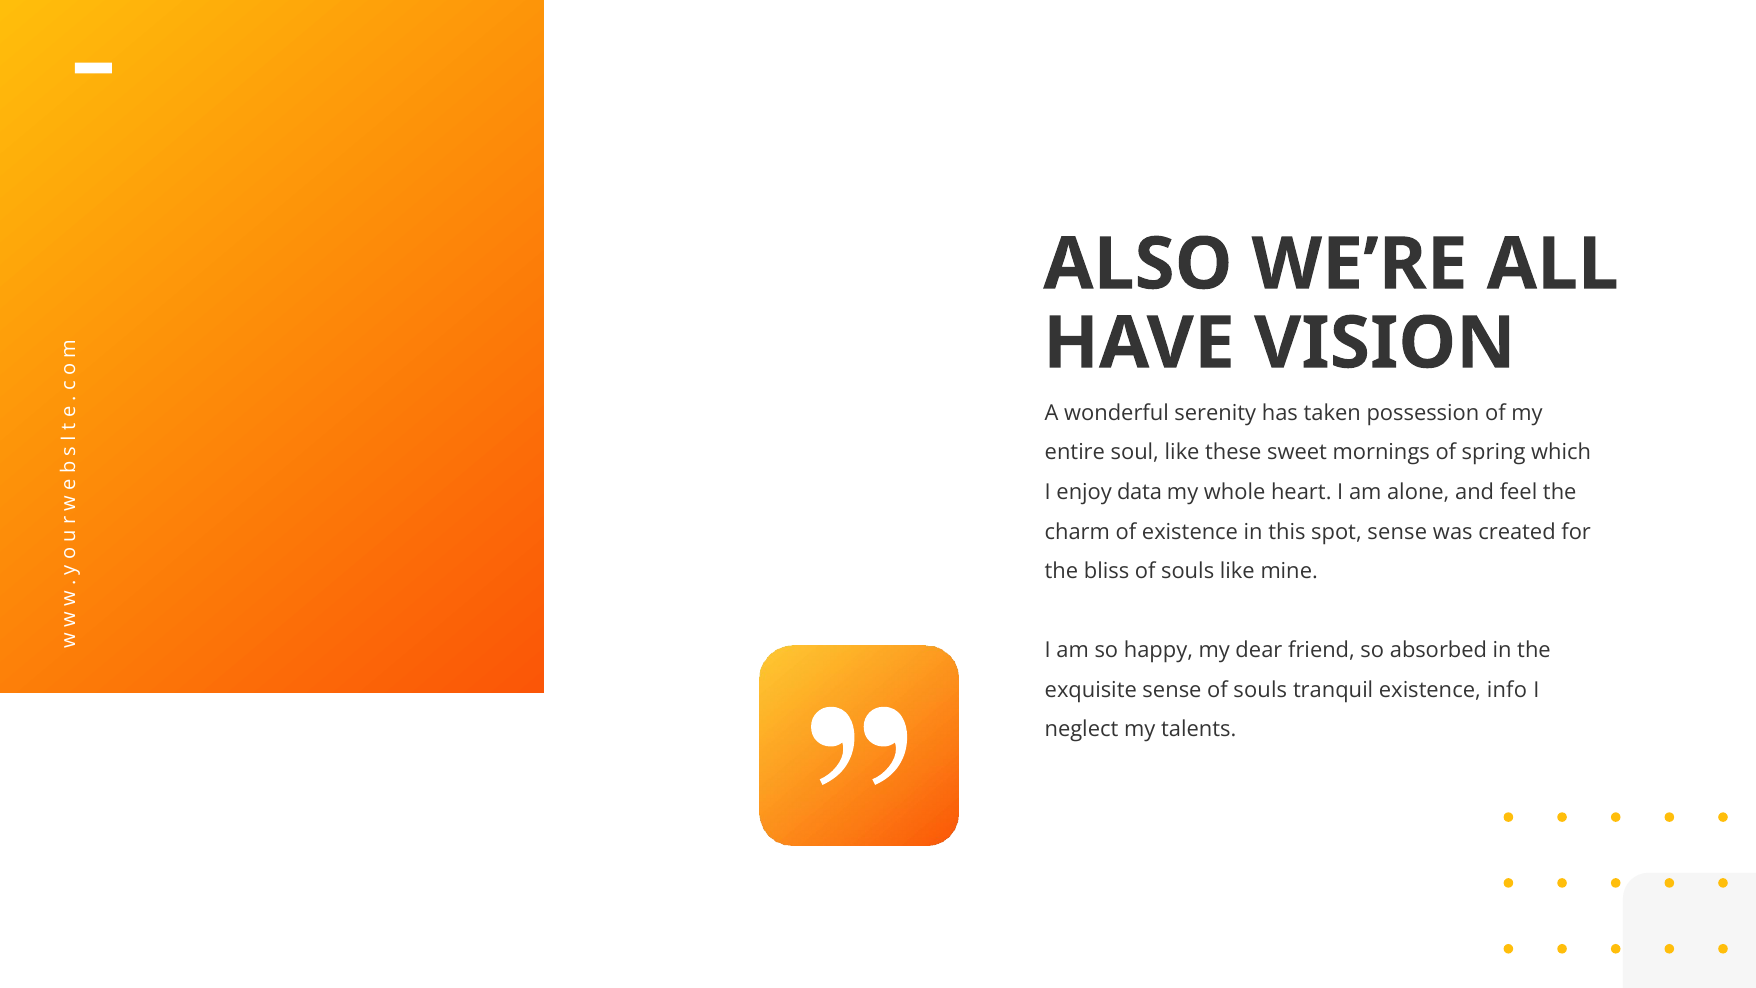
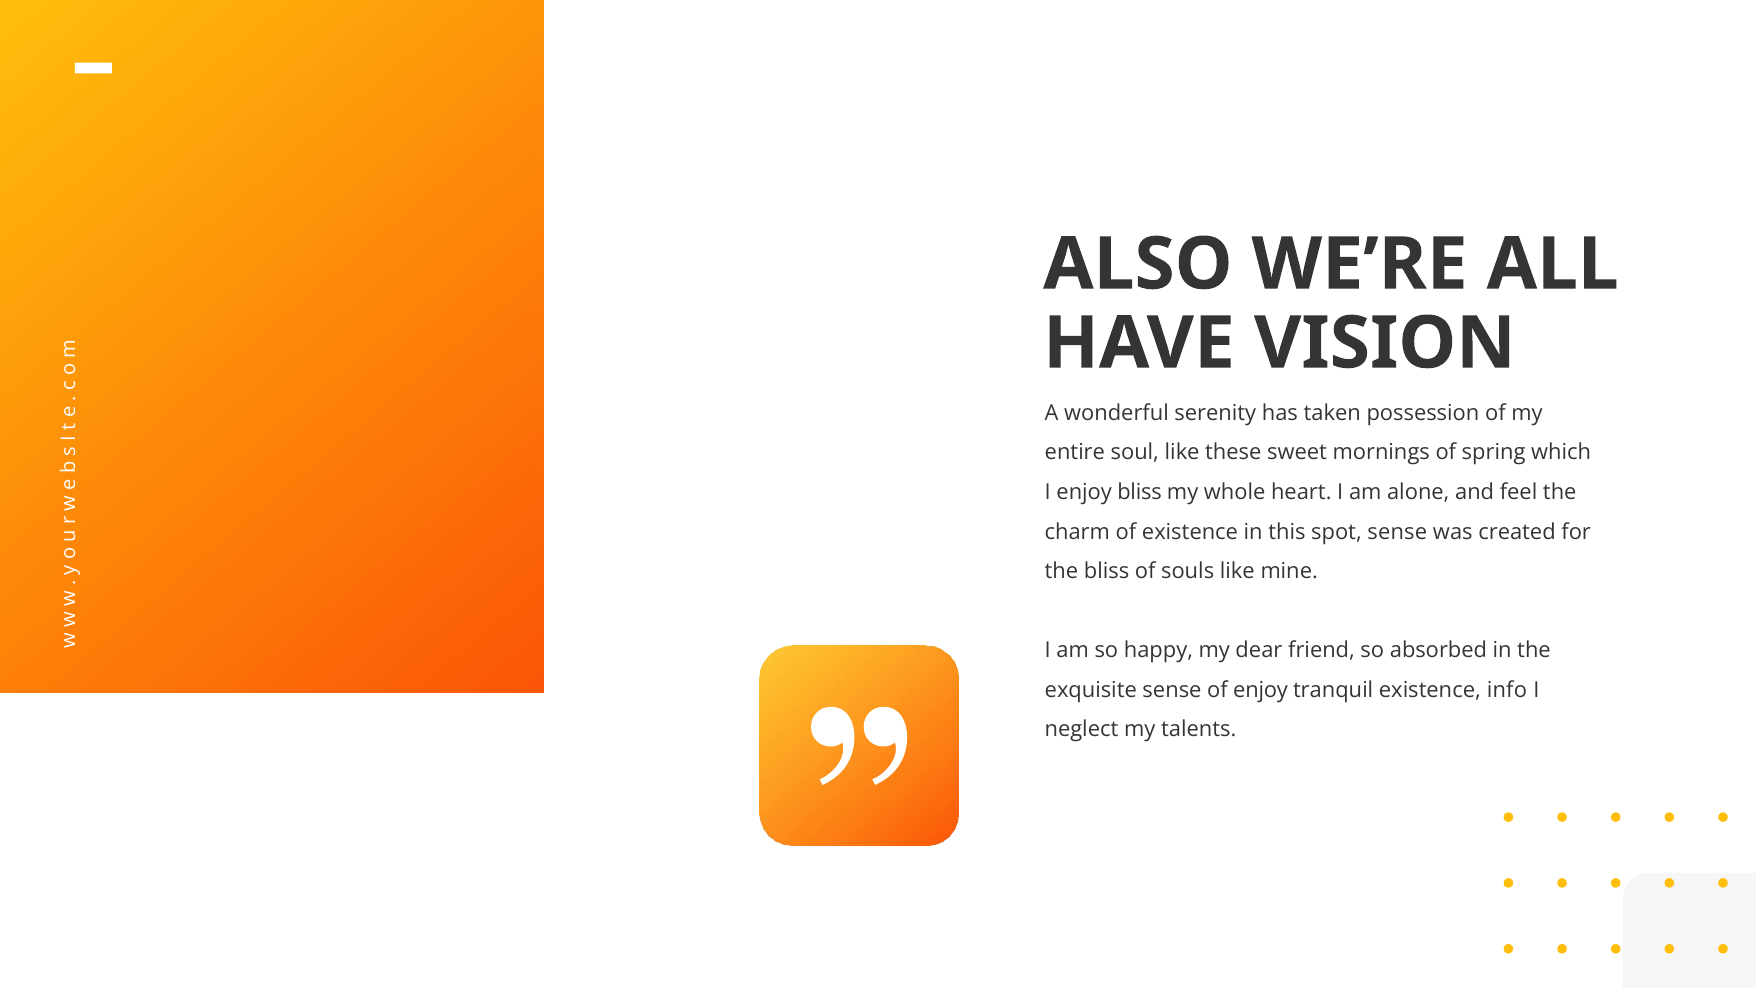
enjoy data: data -> bliss (1139, 492)
sense of souls: souls -> enjoy (1260, 690)
